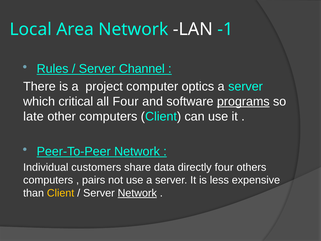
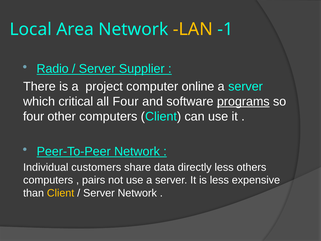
LAN colour: white -> yellow (193, 29)
Rules: Rules -> Radio (53, 69)
Channel: Channel -> Supplier (142, 69)
optics: optics -> online (198, 86)
late: late -> four (34, 116)
directly four: four -> less (224, 167)
Network underline: present -> none (137, 193)
